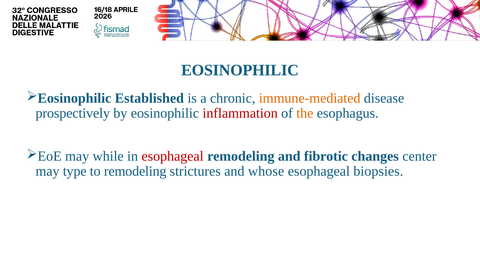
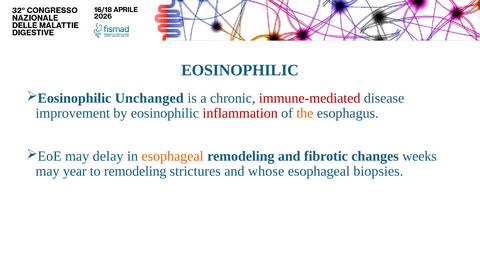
Established: Established -> Unchanged (149, 98)
immune-mediated colour: orange -> red (310, 98)
prospectively: prospectively -> improvement (73, 113)
while: while -> delay (108, 156)
esophageal colour: red -> orange (173, 156)
center: center -> weeks (420, 156)
type: type -> year (75, 171)
